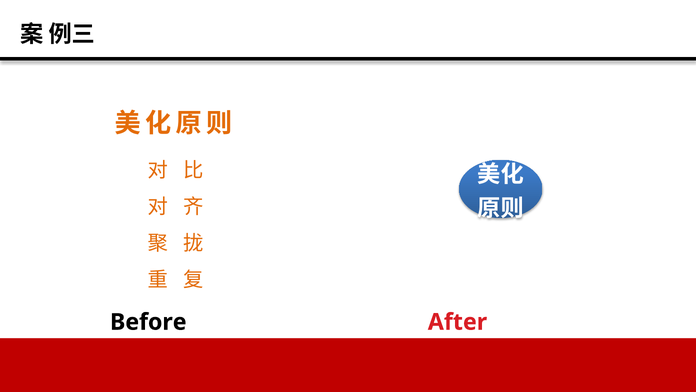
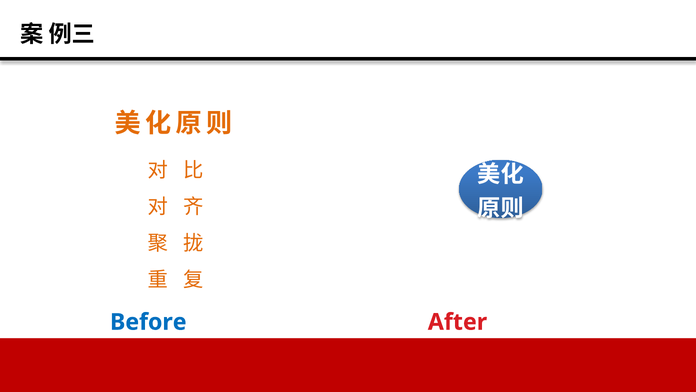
Before colour: black -> blue (148, 322)
